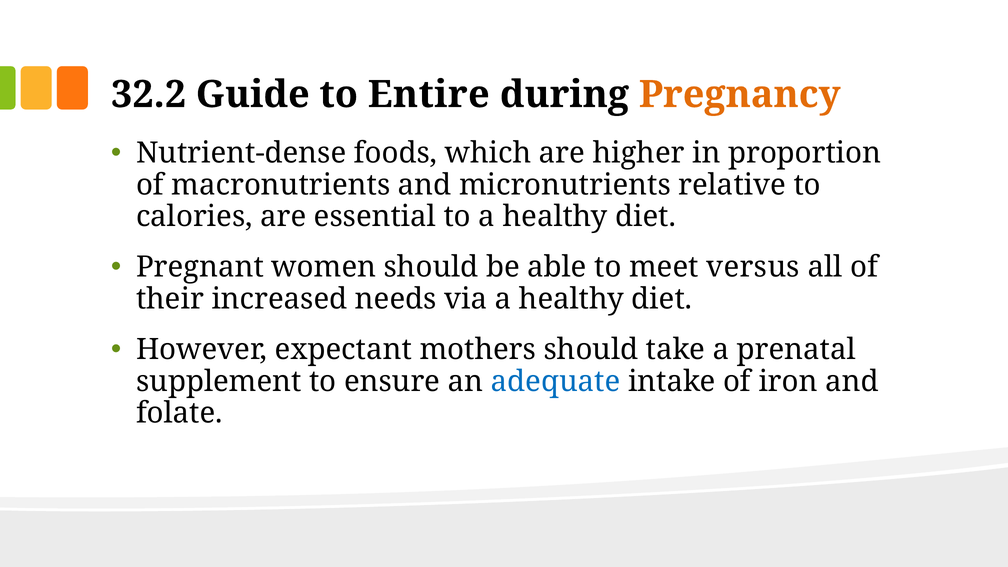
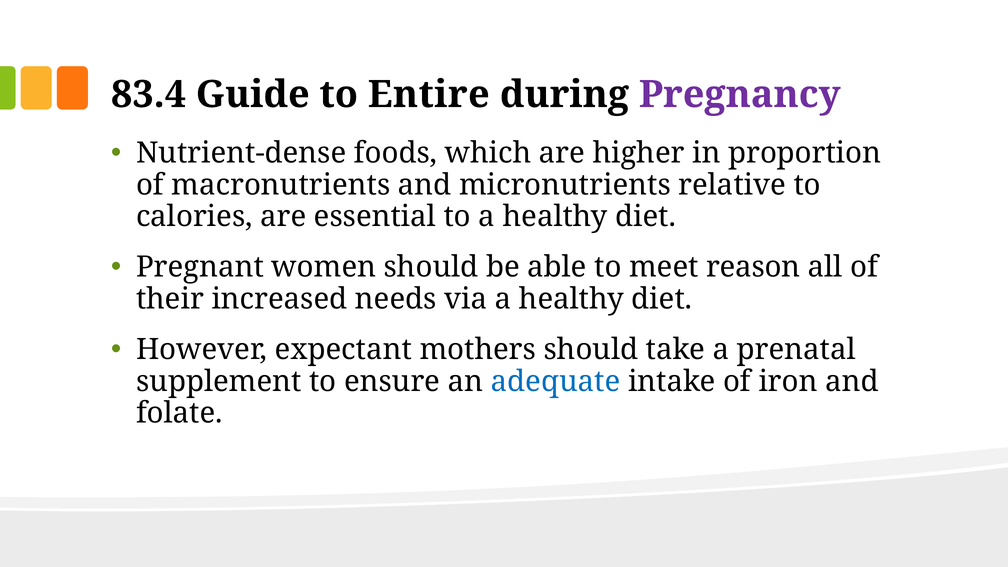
32.2: 32.2 -> 83.4 (148, 95)
Pregnancy colour: orange -> purple (740, 95)
versus: versus -> reason (753, 267)
